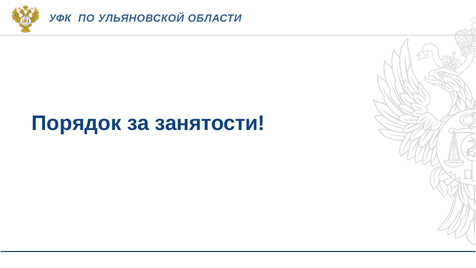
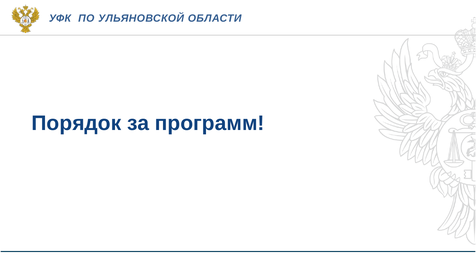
занятости: занятости -> программ (210, 123)
